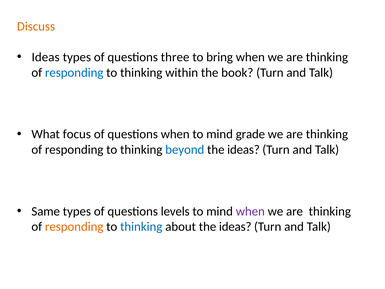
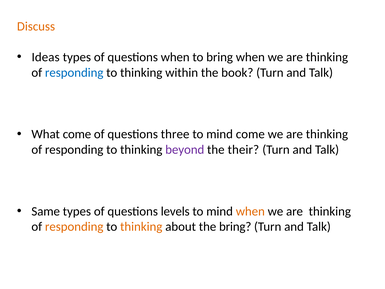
questions three: three -> when (175, 57)
What focus: focus -> come (77, 134)
questions when: when -> three (175, 134)
mind grade: grade -> come (250, 134)
beyond colour: blue -> purple (185, 150)
ideas: ideas -> their (243, 150)
when colour: purple -> orange (250, 211)
thinking colour: blue -> orange (141, 227)
about the ideas: ideas -> bring (235, 227)
